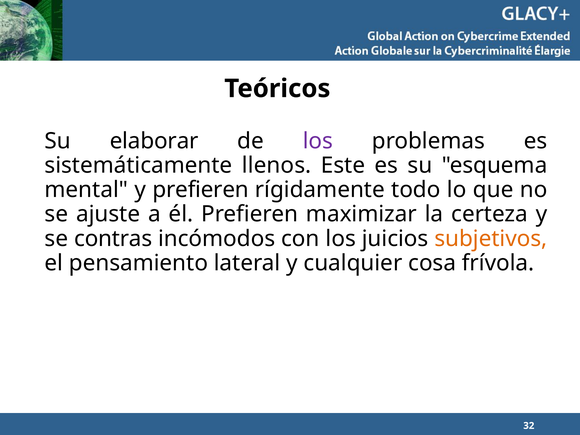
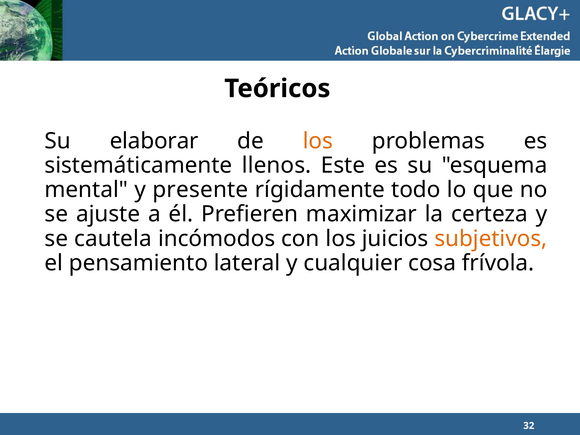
los colour: purple -> orange (318, 141)
y prefieren: prefieren -> presente (200, 190)
contras: contras -> cautela (113, 239)
